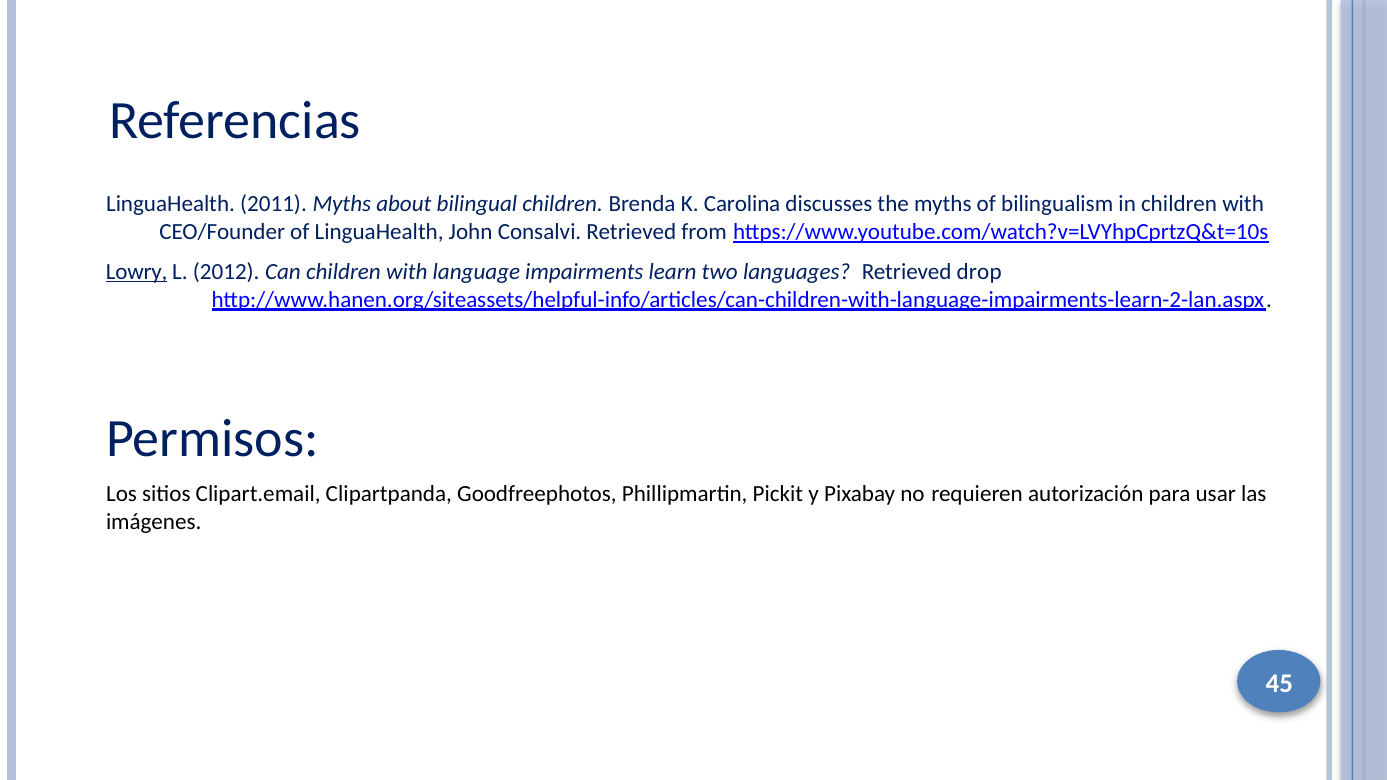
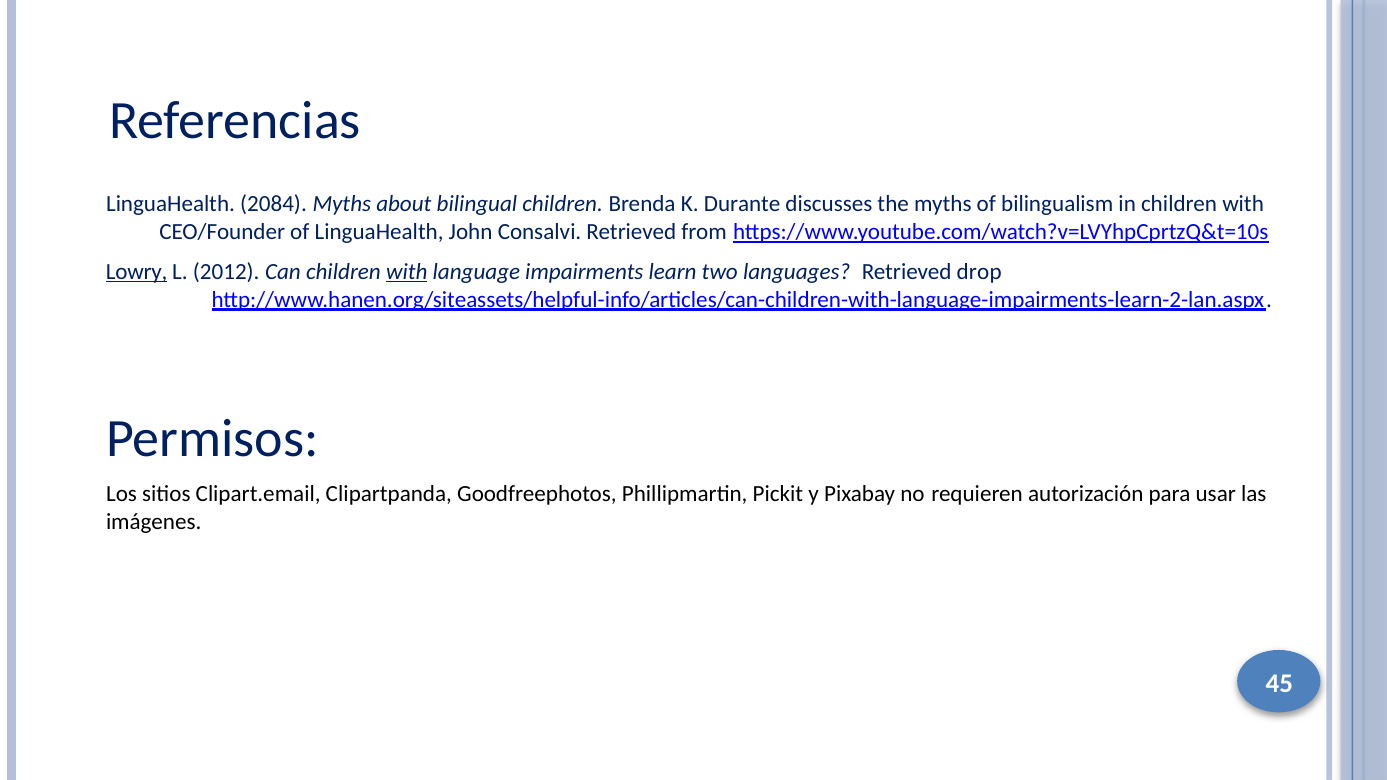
2011: 2011 -> 2084 (274, 204)
Carolina: Carolina -> Durante (742, 204)
with underline: none -> present (407, 272)
